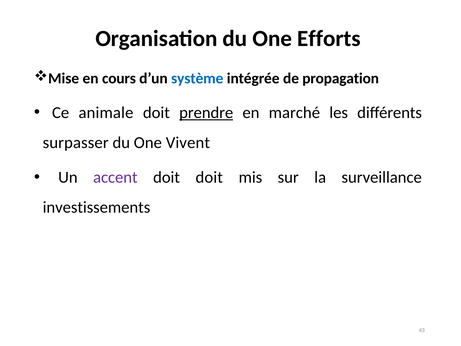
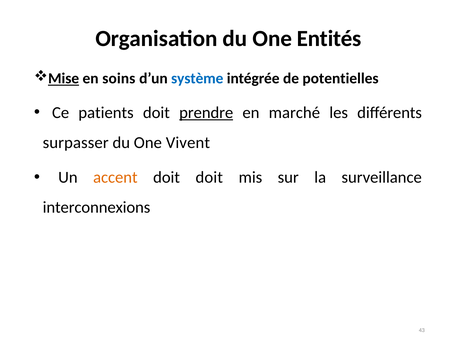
Efforts: Efforts -> Entités (329, 38)
Mise underline: none -> present (64, 79)
cours: cours -> soins (119, 79)
propagation: propagation -> potentielles (341, 79)
animale: animale -> patients (106, 113)
accent colour: purple -> orange (115, 177)
investissements: investissements -> interconnexions (97, 207)
